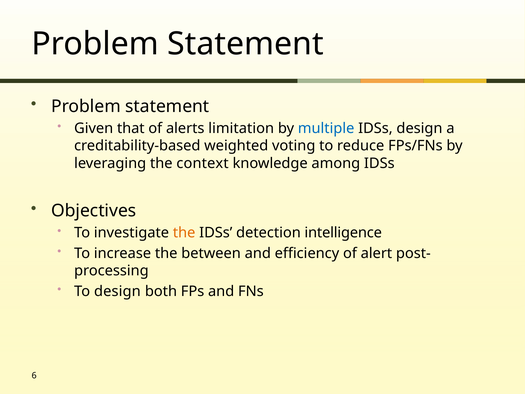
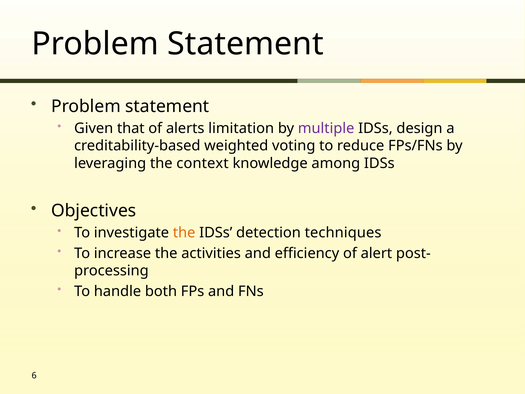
multiple colour: blue -> purple (326, 128)
intelligence: intelligence -> techniques (343, 233)
between: between -> activities (211, 253)
To design: design -> handle (117, 291)
